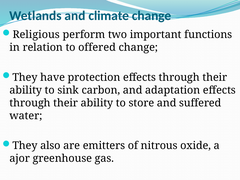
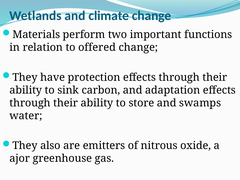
Religious: Religious -> Materials (36, 35)
suffered: suffered -> swamps (200, 103)
